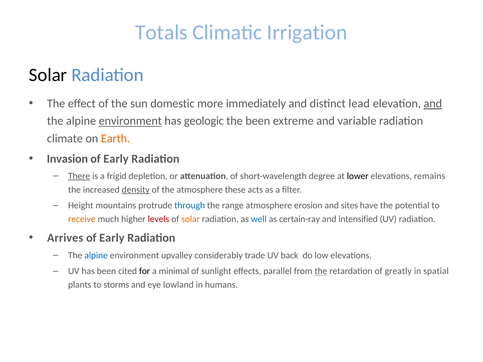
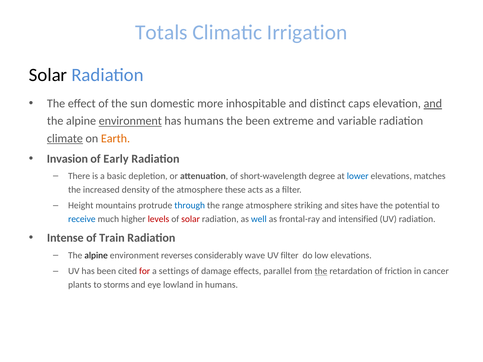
immediately: immediately -> inhospitable (256, 104)
lead: lead -> caps (359, 104)
has geologic: geologic -> humans (204, 121)
climate underline: none -> present (65, 138)
There underline: present -> none (79, 176)
frigid: frigid -> basic (117, 176)
lower colour: black -> blue (358, 176)
remains: remains -> matches (430, 176)
density underline: present -> none (136, 190)
erosion: erosion -> striking (308, 206)
receive colour: orange -> blue (82, 219)
solar colour: orange -> red (191, 219)
certain-ray: certain-ray -> frontal-ray (300, 219)
Arrives: Arrives -> Intense (65, 238)
Early: Early -> Train (112, 238)
alpine colour: blue -> black (96, 255)
upvalley: upvalley -> reverses (177, 255)
trade: trade -> wave (255, 255)
UV back: back -> filter (290, 255)
for colour: black -> red (145, 271)
minimal: minimal -> settings (174, 271)
sunlight: sunlight -> damage (216, 271)
greatly: greatly -> friction (398, 271)
spatial: spatial -> cancer (436, 271)
